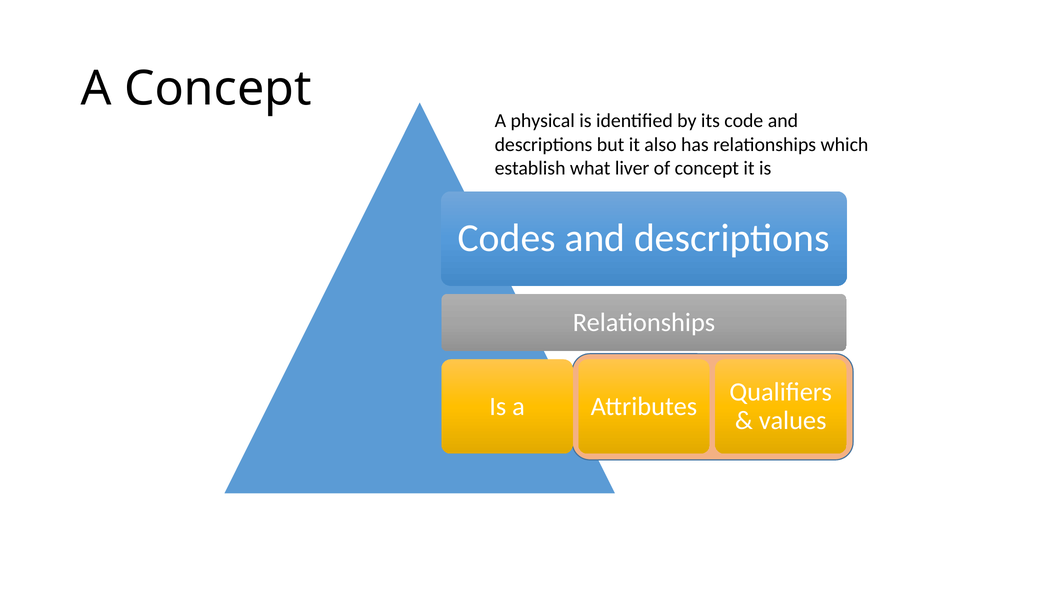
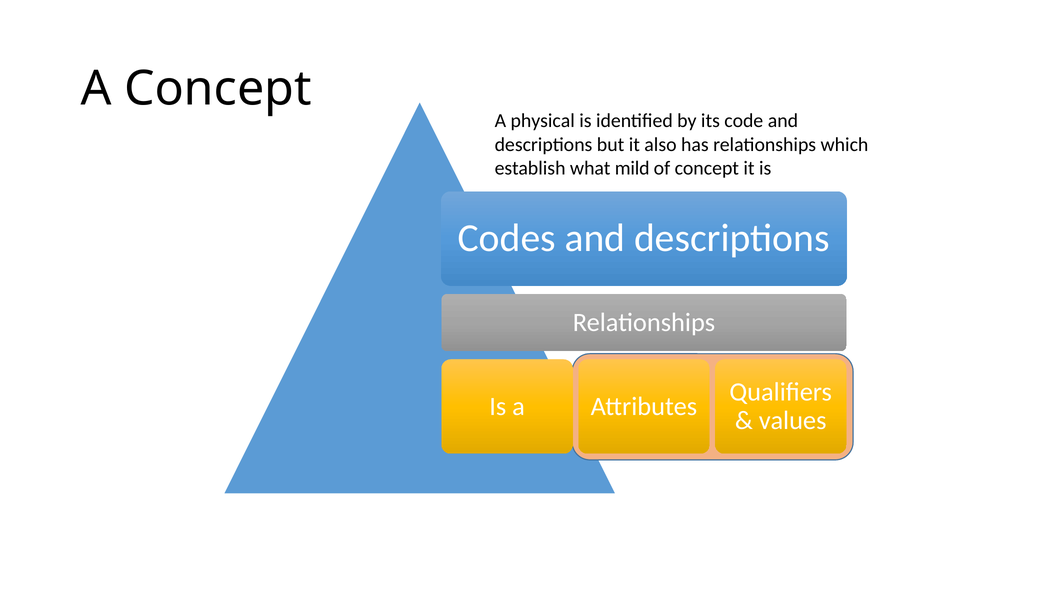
liver: liver -> mild (632, 168)
